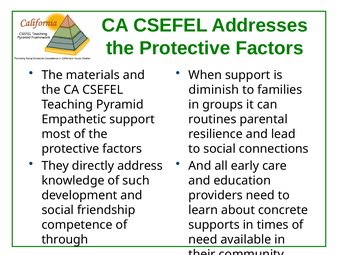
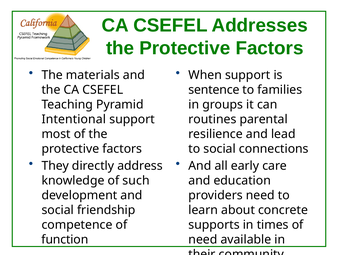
diminish: diminish -> sentence (214, 90)
Empathetic: Empathetic -> Intentional (74, 119)
through: through -> function (65, 239)
